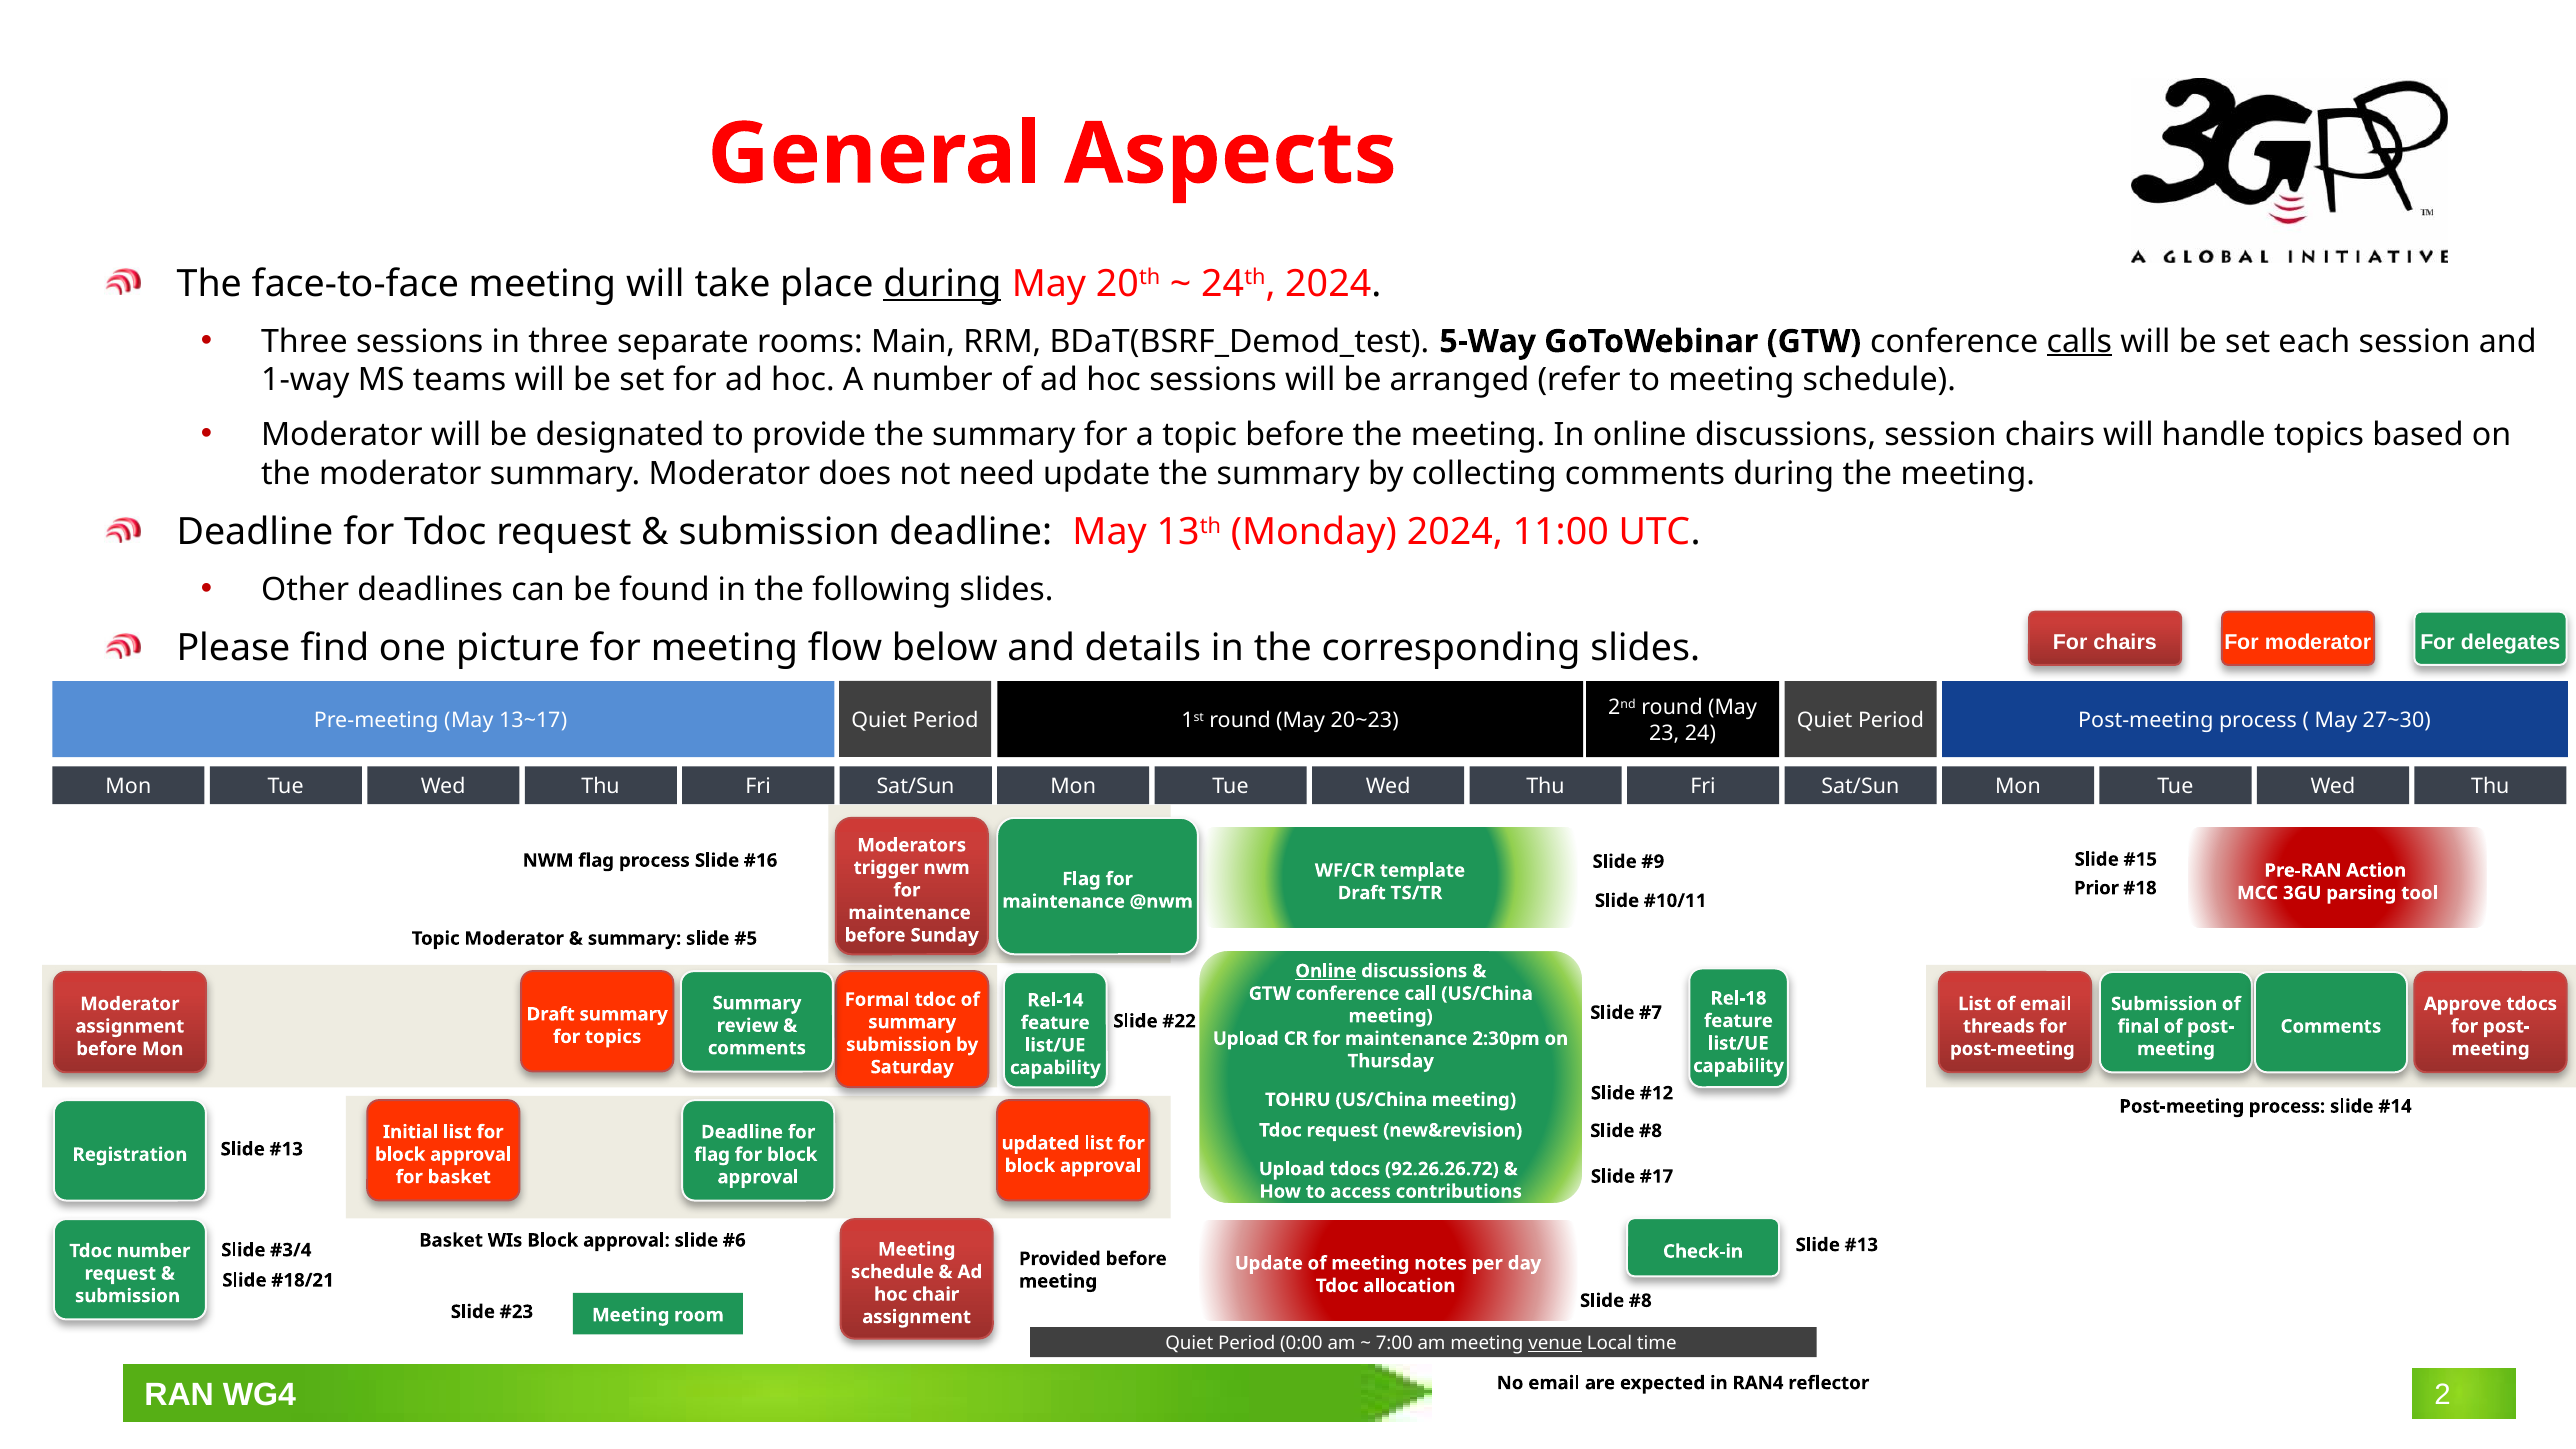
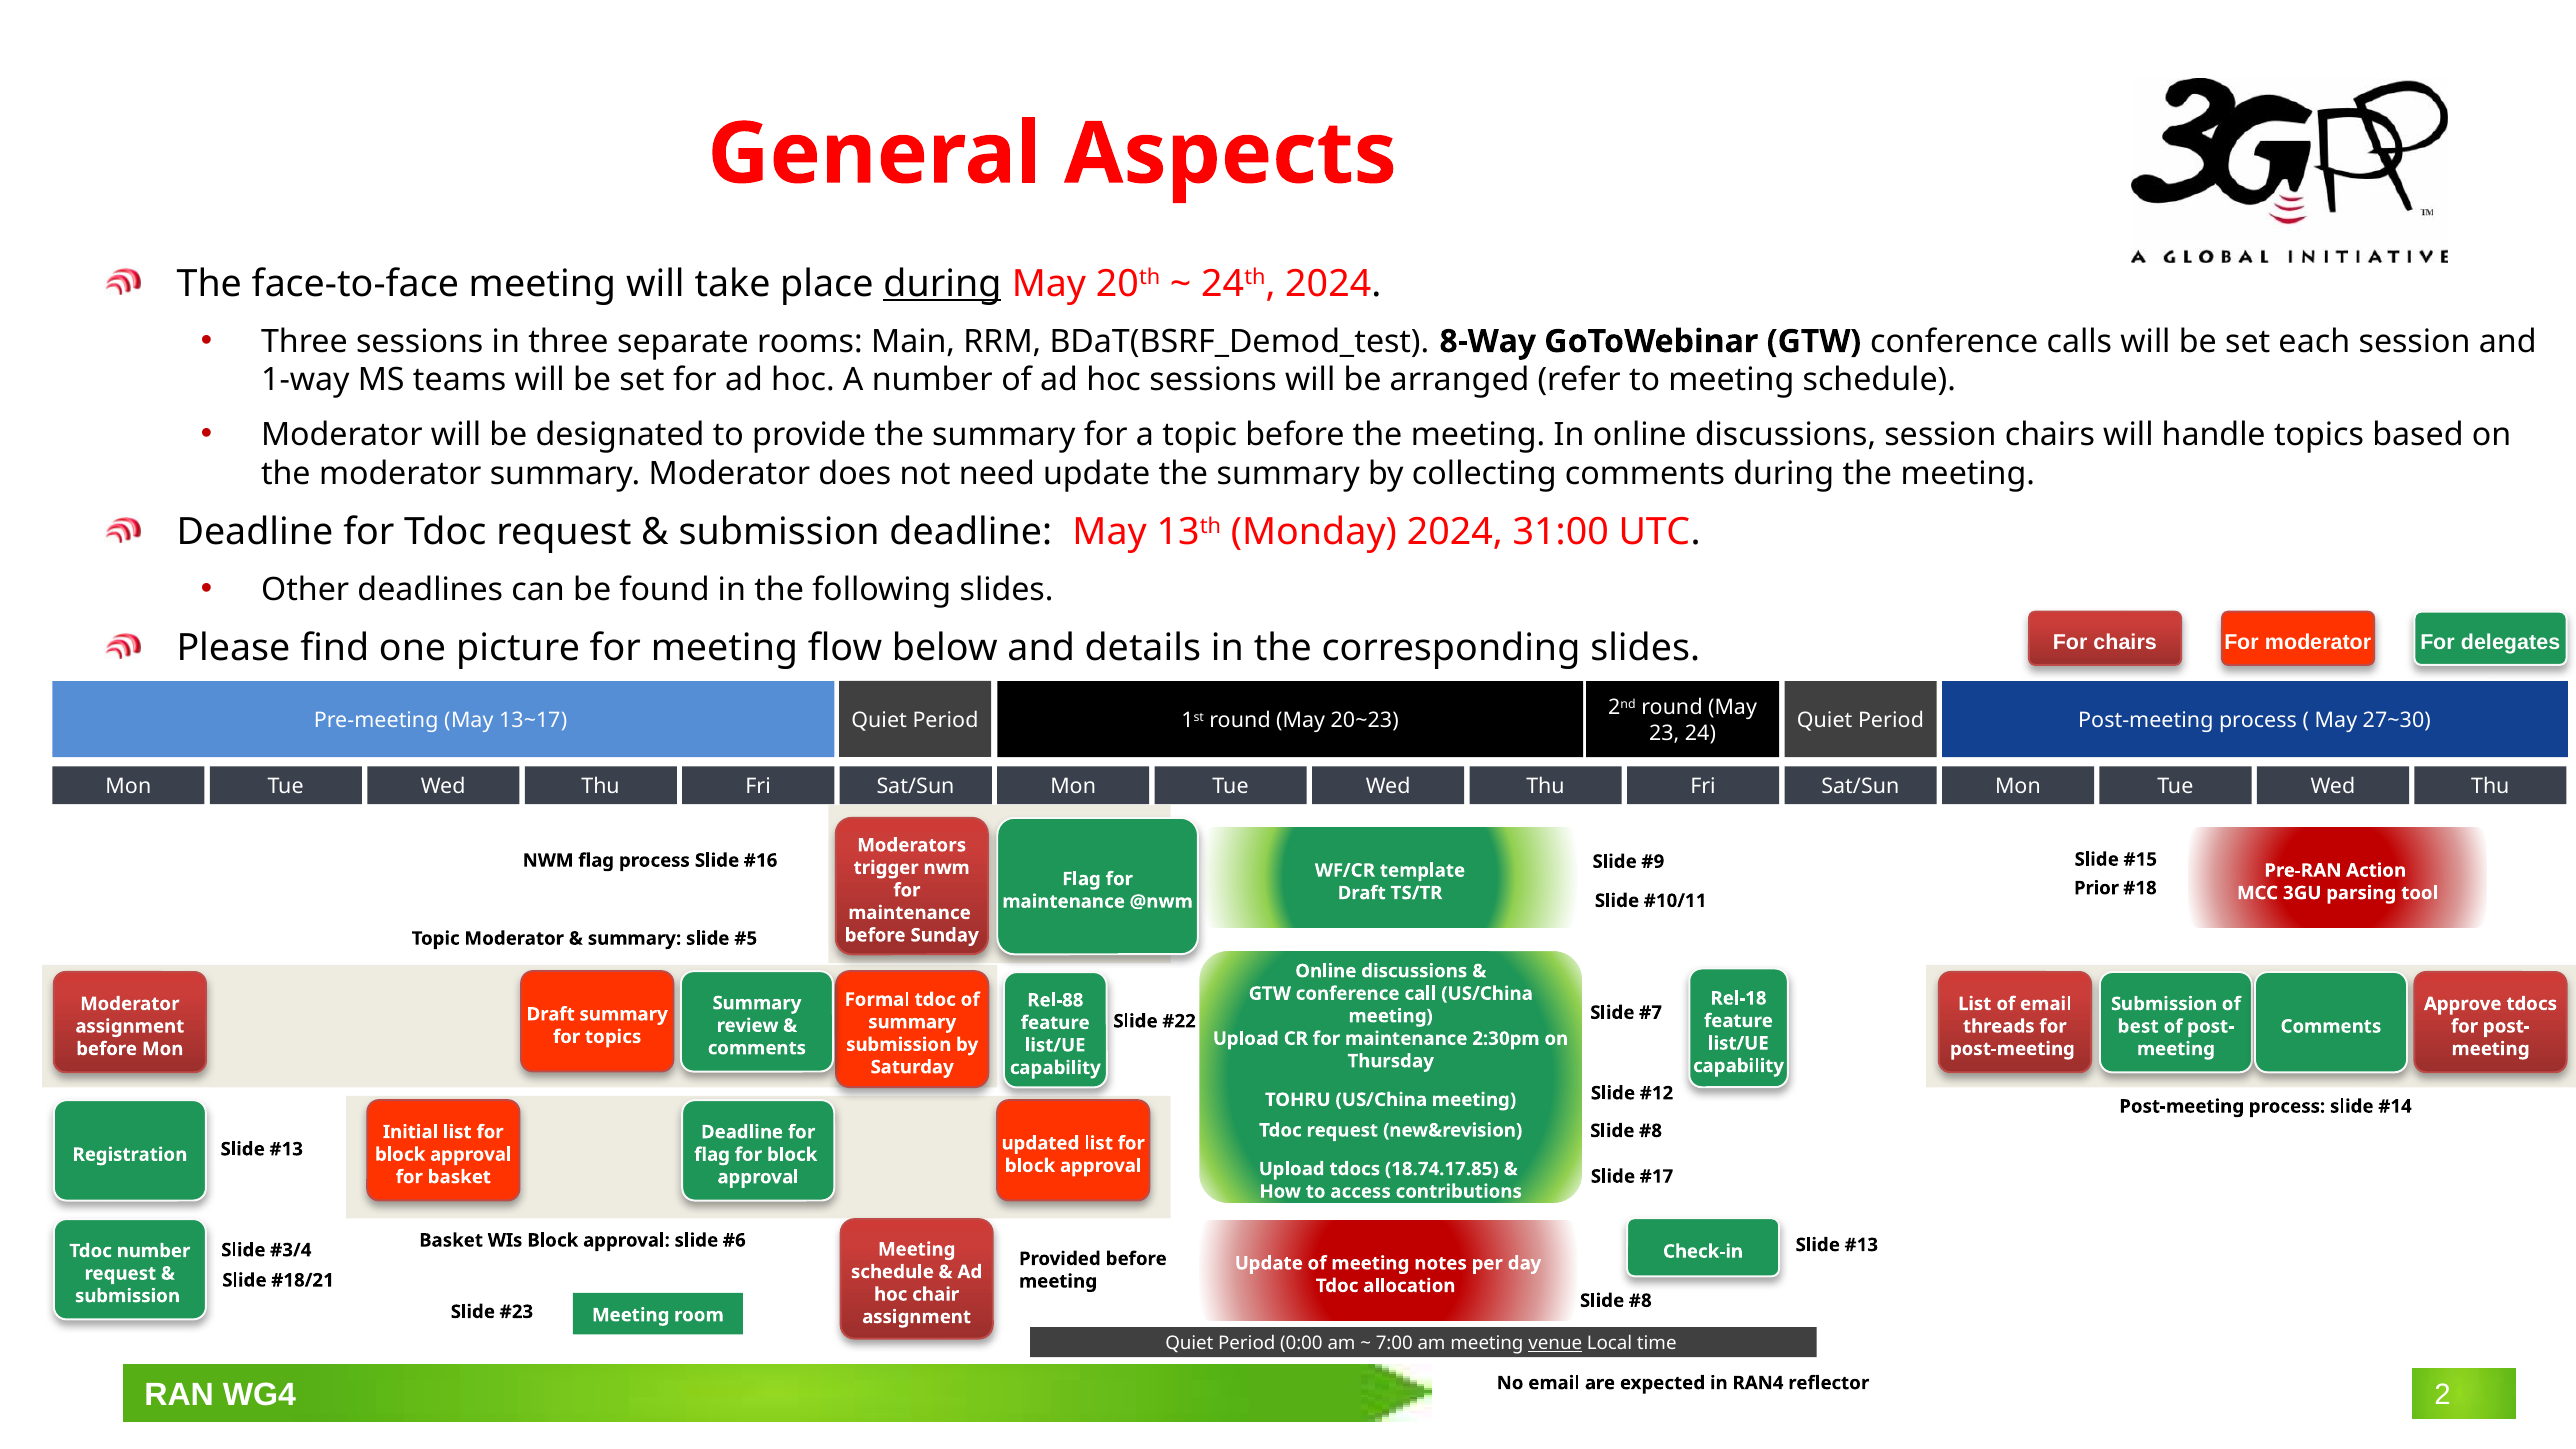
5-Way: 5-Way -> 8-Way (1488, 341)
calls underline: present -> none (2079, 341)
11:00: 11:00 -> 31:00 (1561, 532)
Online underline: present -> none (1326, 971)
Rel-14: Rel-14 -> Rel-88 (1055, 1000)
final: final -> best (2138, 1026)
92.26.26.72: 92.26.26.72 -> 18.74.17.85 (1442, 1169)
